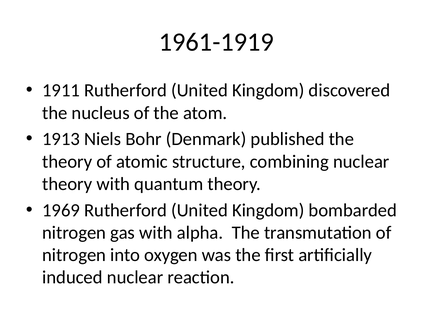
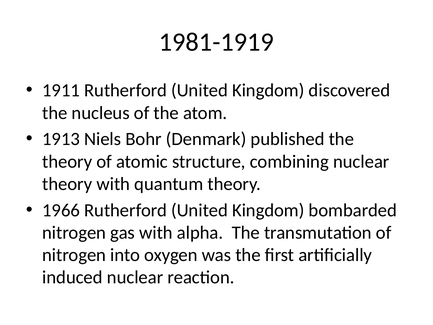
1961-1919: 1961-1919 -> 1981-1919 (216, 42)
1969: 1969 -> 1966 (61, 210)
